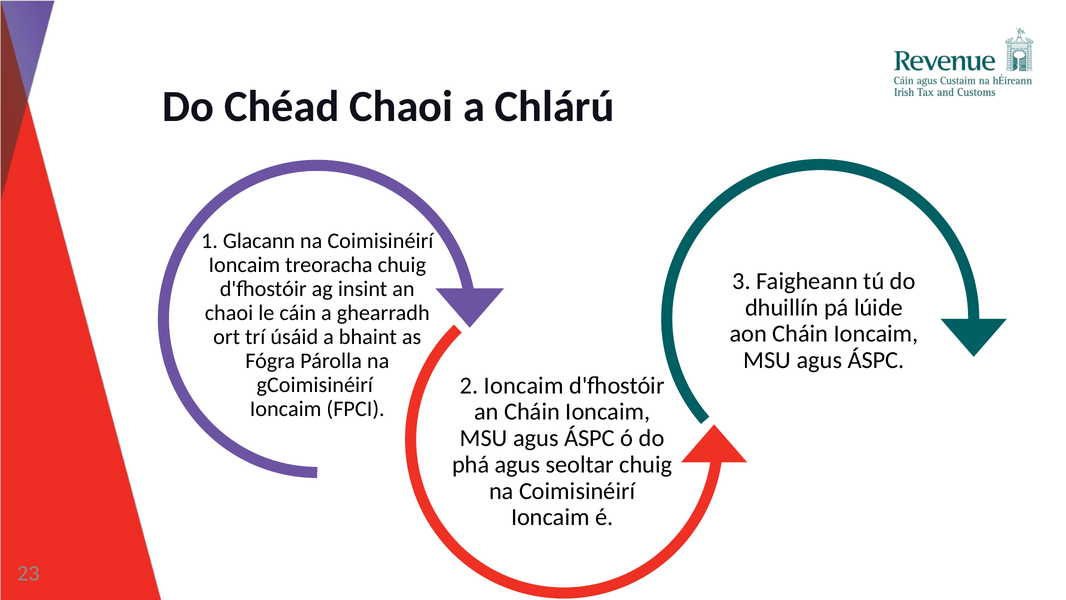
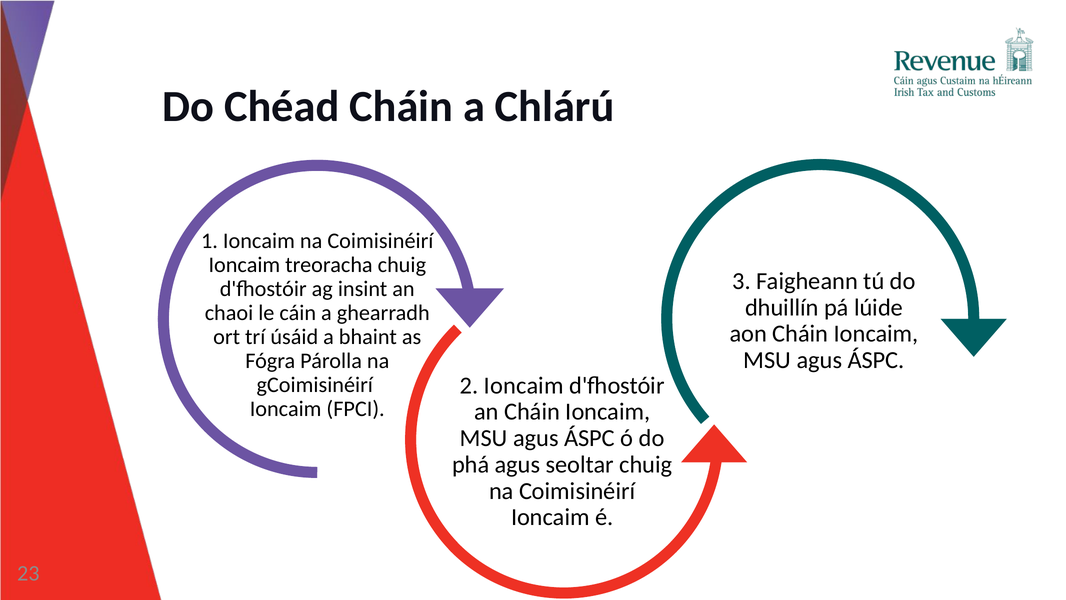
Chéad Chaoi: Chaoi -> Cháin (401, 107)
1 Glacann: Glacann -> Ioncaim (259, 241)
